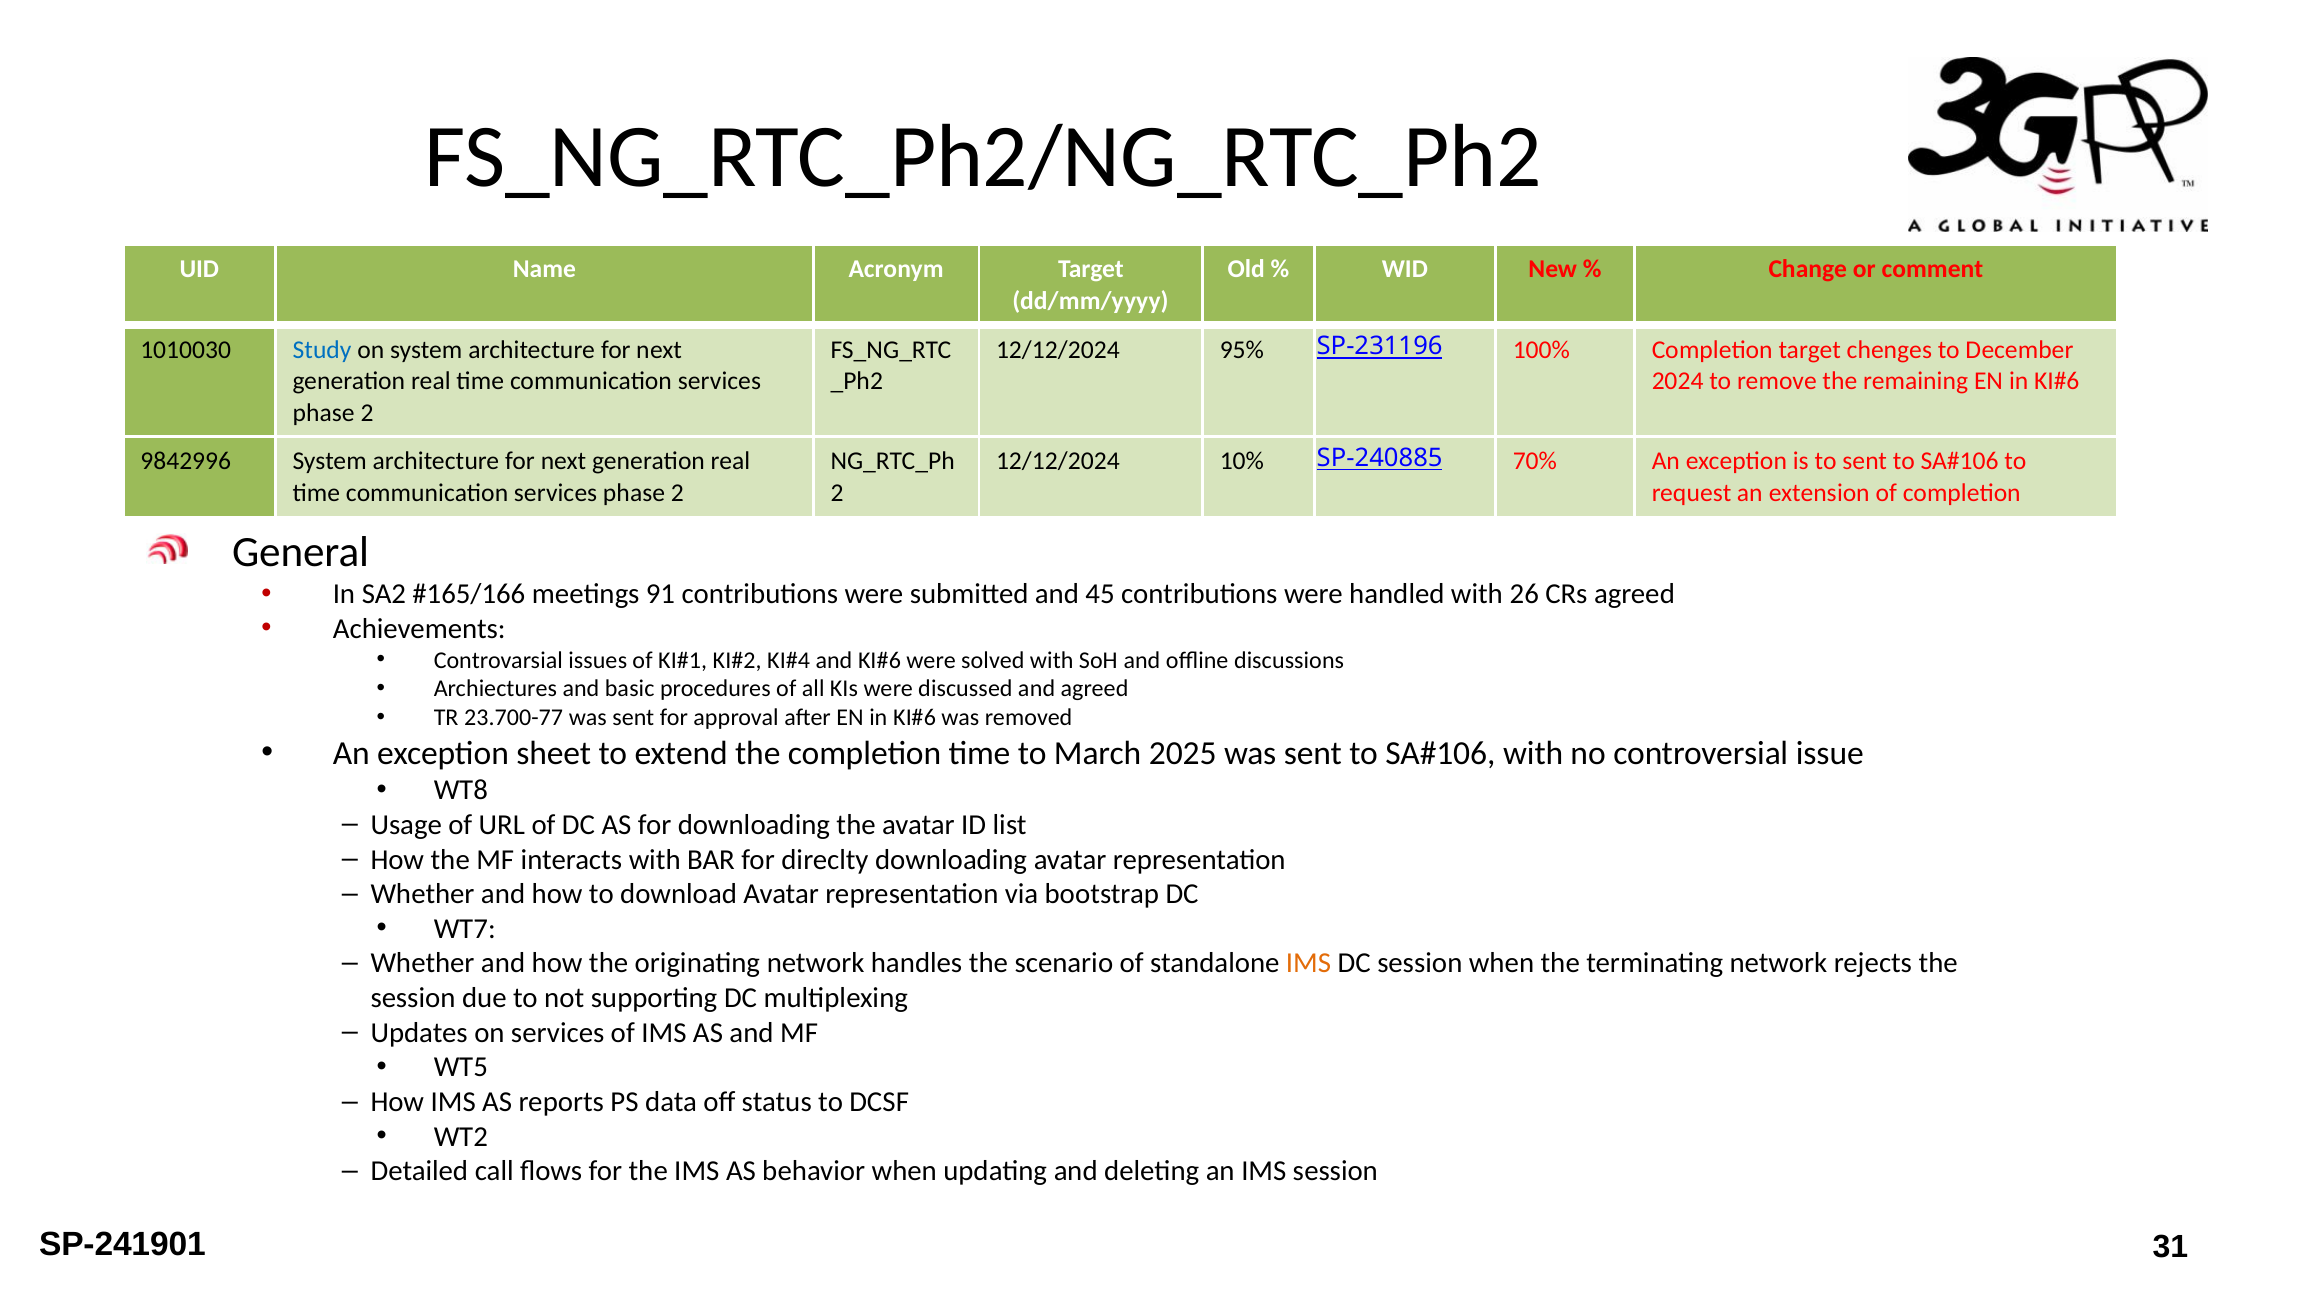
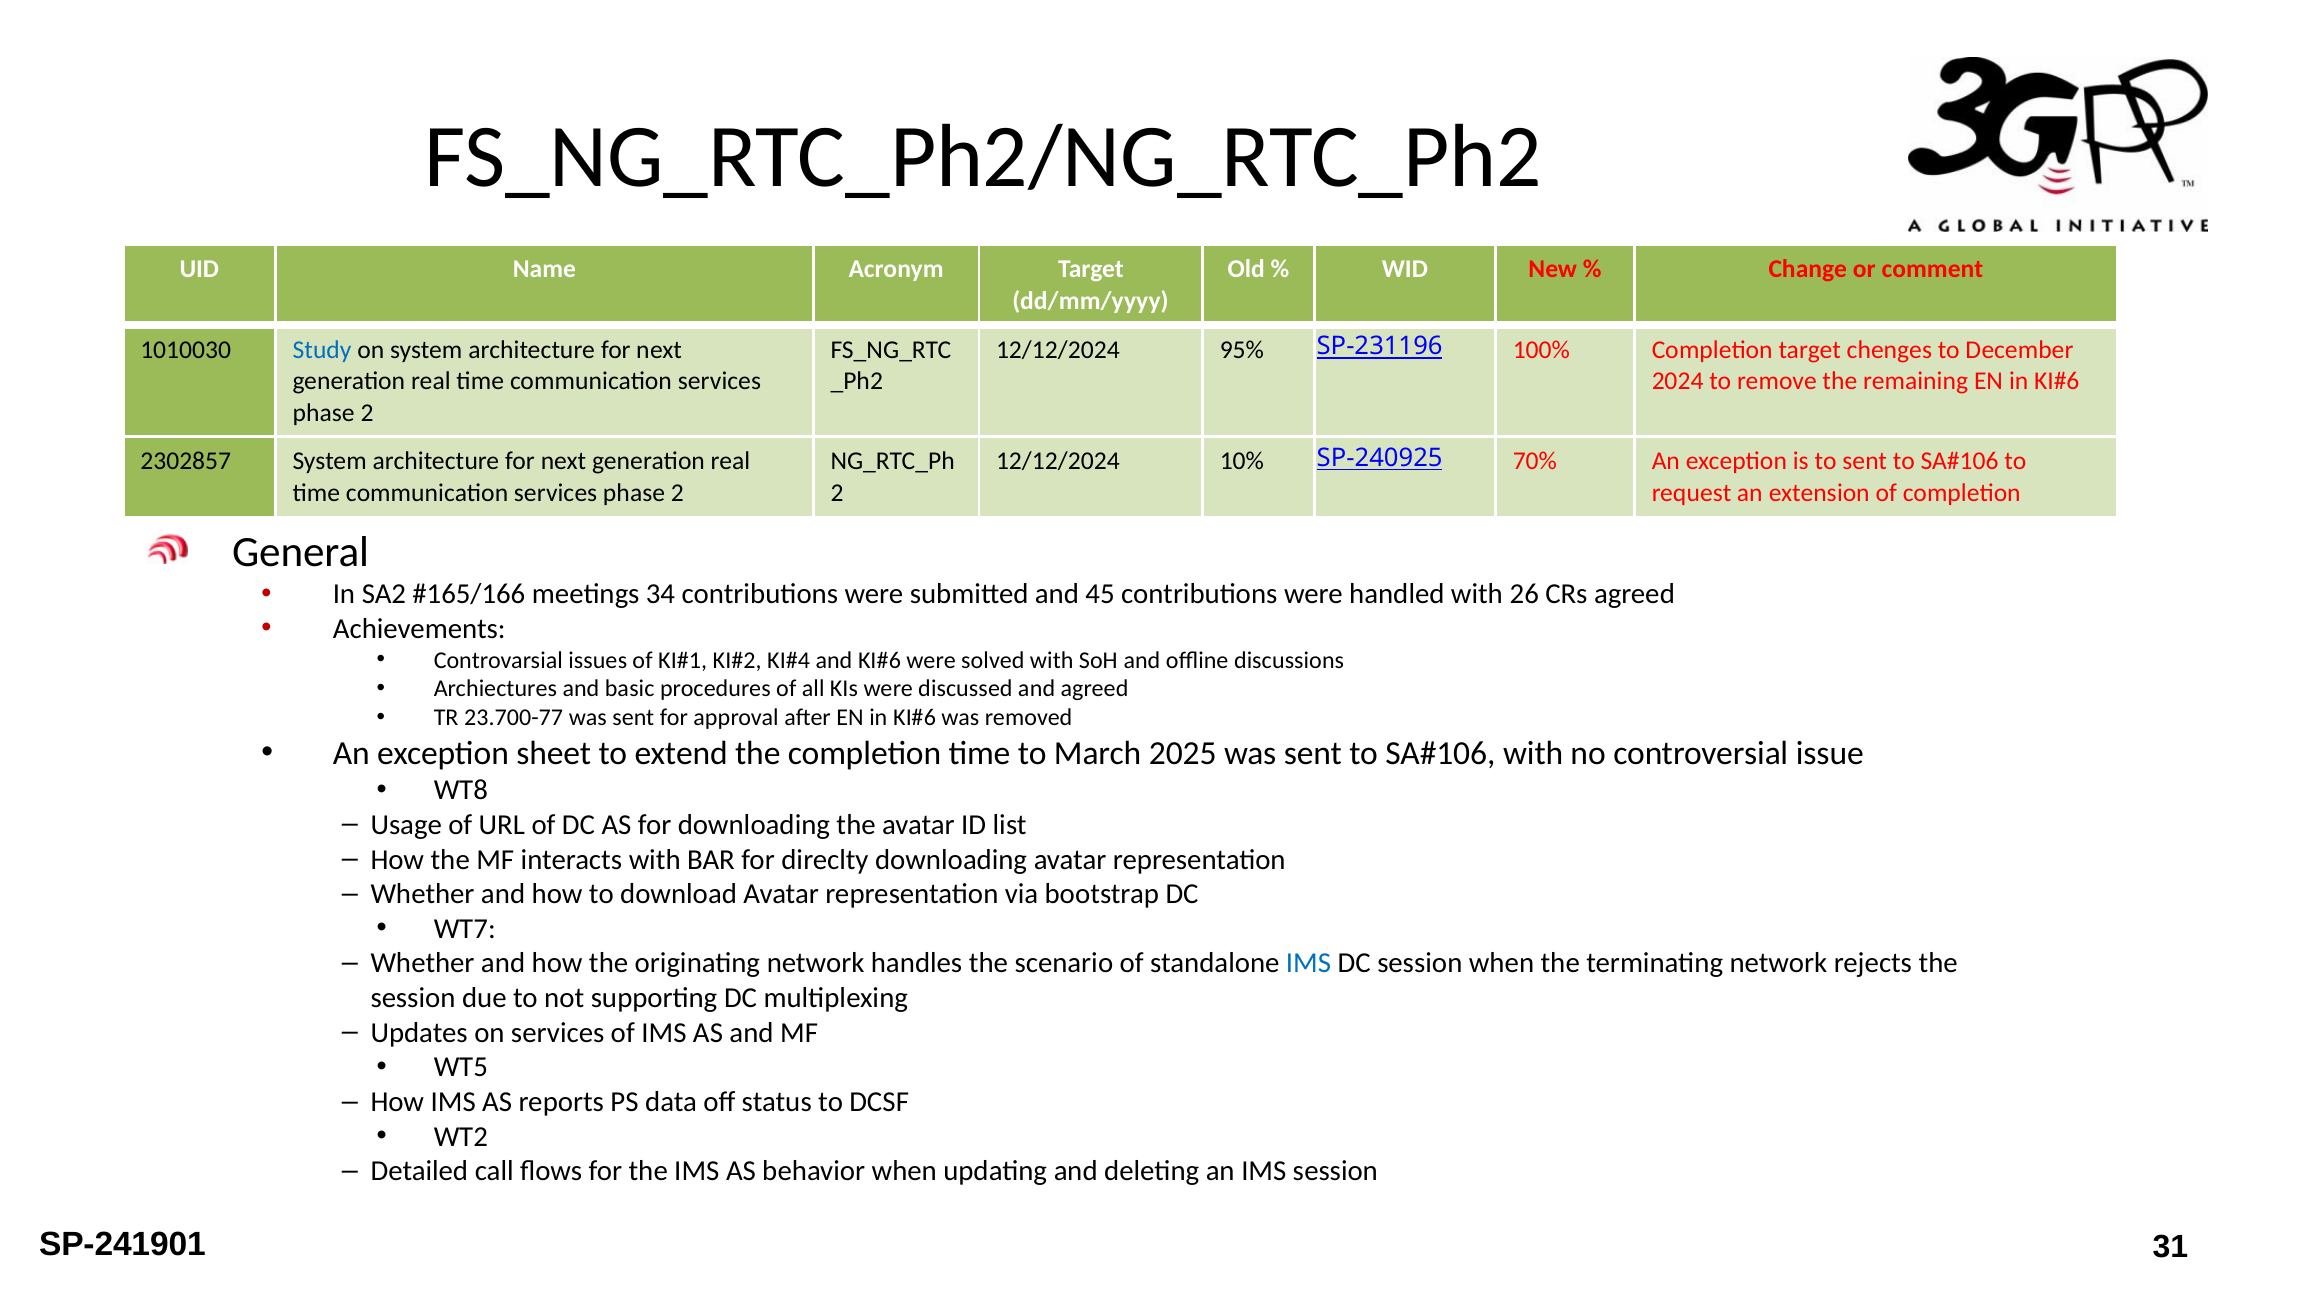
9842996: 9842996 -> 2302857 (186, 461)
SP-240885: SP-240885 -> SP-240925 (1380, 458)
91: 91 -> 34 (660, 594)
IMS colour: orange -> blue (1308, 964)
